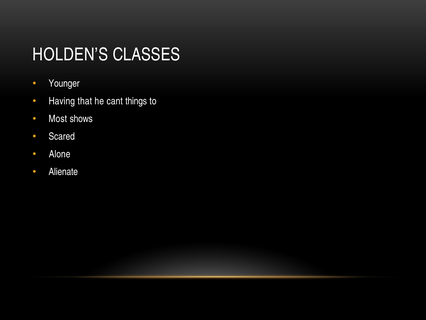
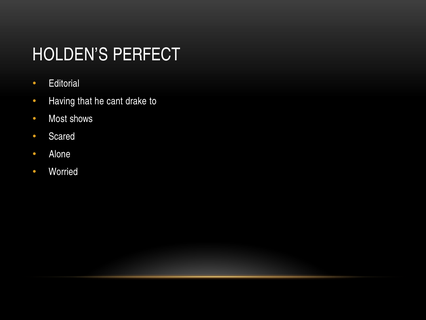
CLASSES: CLASSES -> PERFECT (147, 54)
Younger: Younger -> Editorial (64, 83)
things: things -> drake (136, 101)
Alienate: Alienate -> Worried (63, 172)
